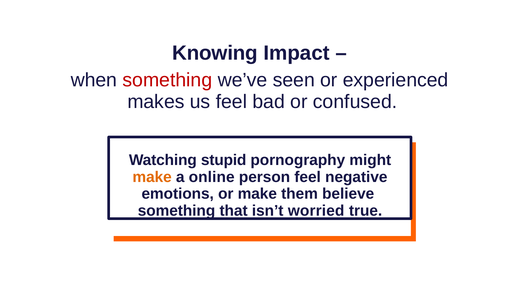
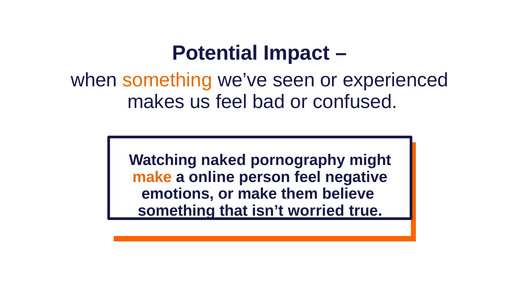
Knowing: Knowing -> Potential (215, 53)
something colour: red -> orange (167, 80)
stupid: stupid -> naked (224, 160)
